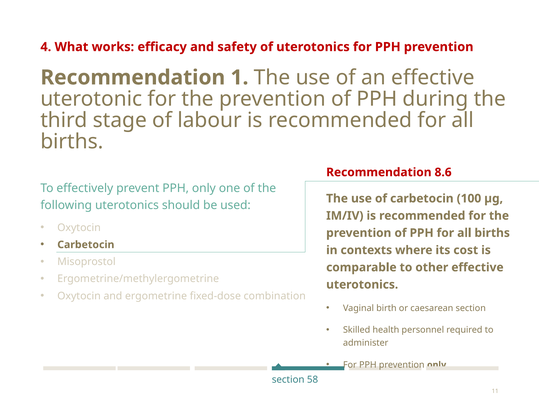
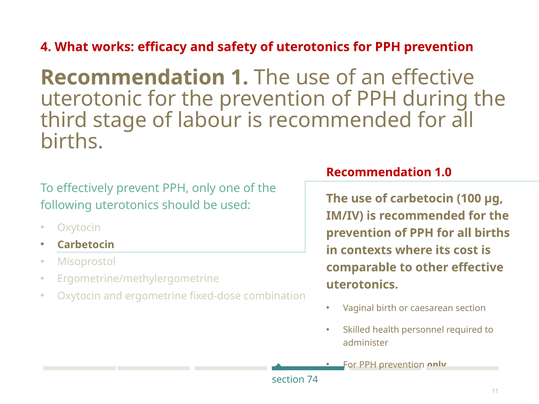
8.6: 8.6 -> 1.0 (443, 172)
58: 58 -> 74 (313, 380)
